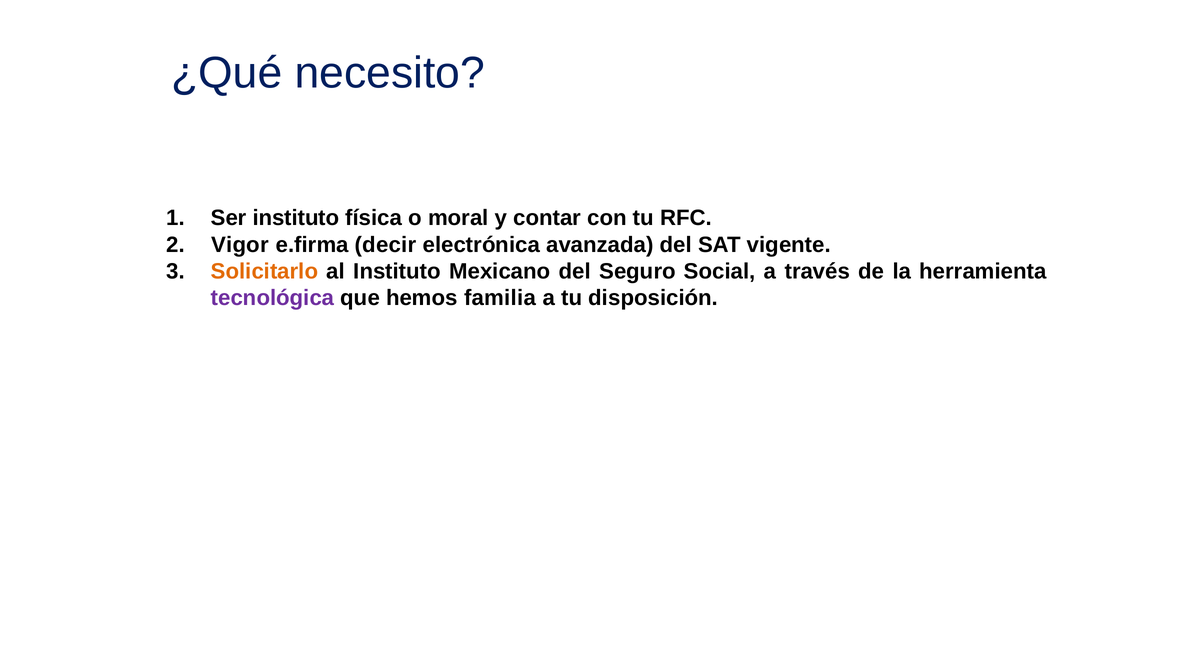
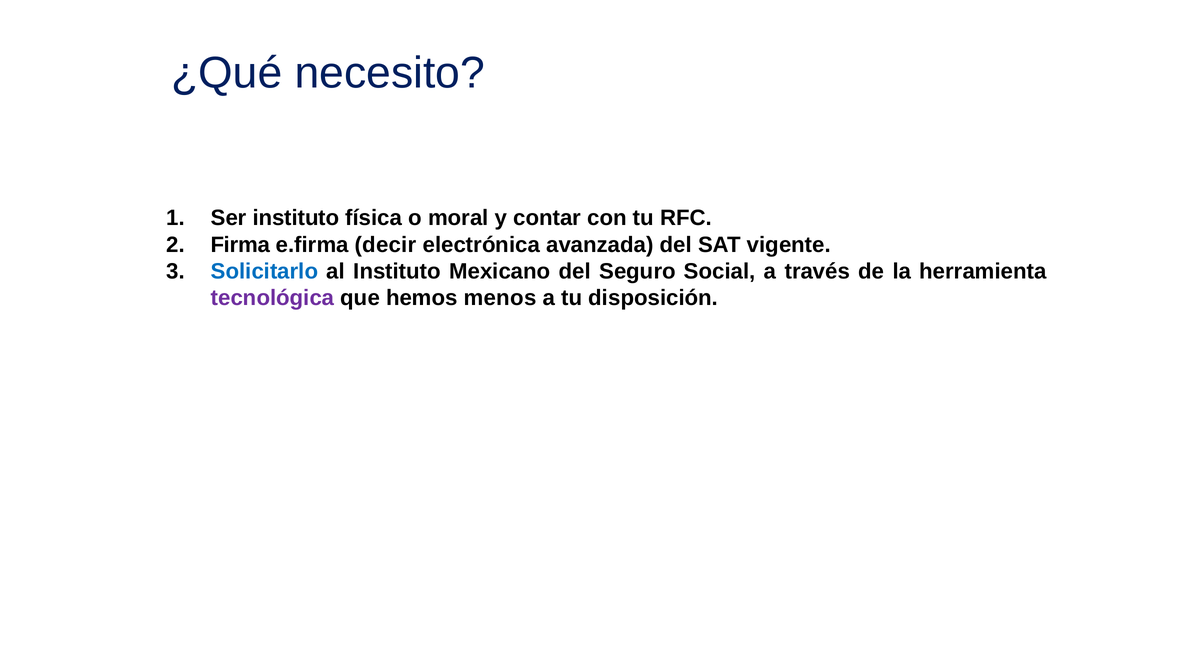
Vigor: Vigor -> Firma (240, 245)
Solicitarlo colour: orange -> blue (265, 271)
familia: familia -> menos (500, 298)
